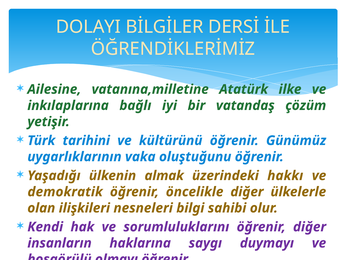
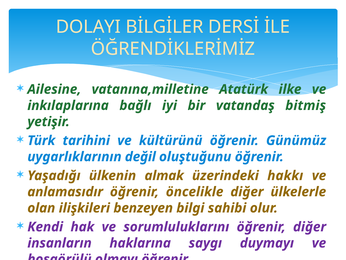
çözüm: çözüm -> bitmiş (306, 105)
vaka: vaka -> değil (140, 156)
demokratik: demokratik -> anlamasıdır (65, 191)
nesneleri: nesneleri -> benzeyen (143, 208)
